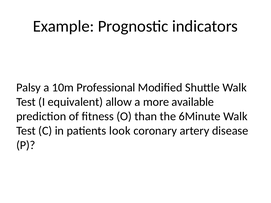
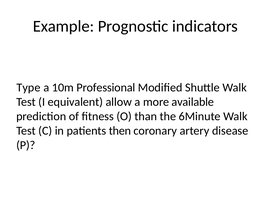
Palsy: Palsy -> Type (28, 88)
look: look -> then (120, 131)
